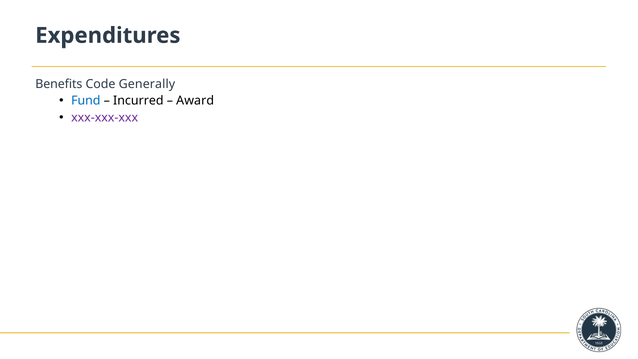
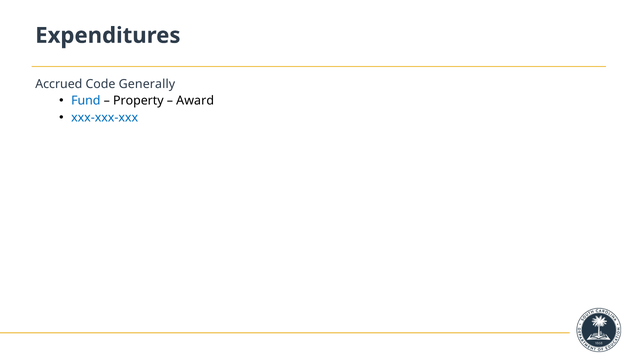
Benefits: Benefits -> Accrued (59, 84)
Incurred: Incurred -> Property (138, 101)
xxx-xxx-xxx colour: purple -> blue (105, 118)
